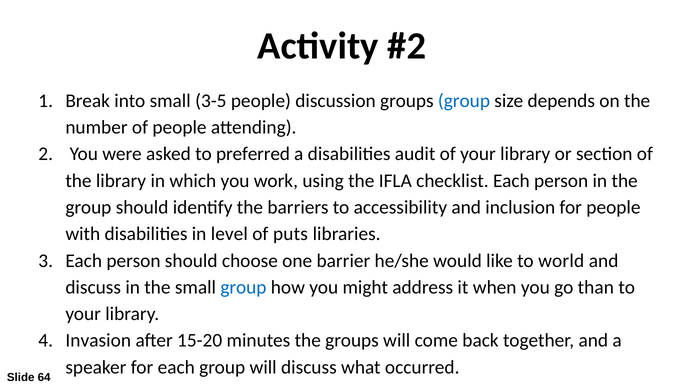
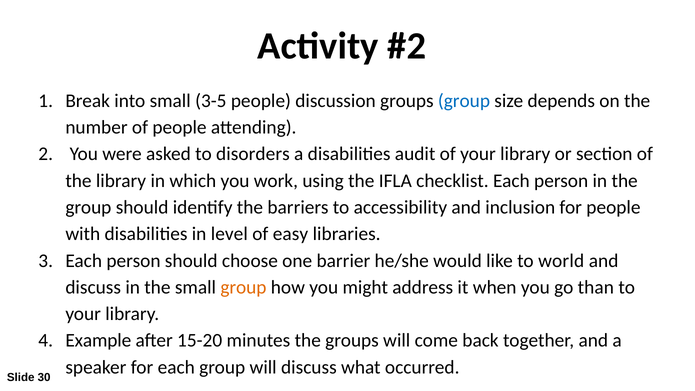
preferred: preferred -> disorders (253, 154)
puts: puts -> easy (290, 234)
group colour: blue -> orange (243, 287)
Invasion: Invasion -> Example (98, 341)
64: 64 -> 30 (44, 378)
